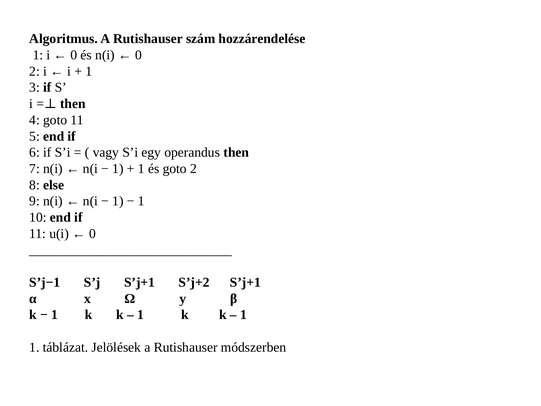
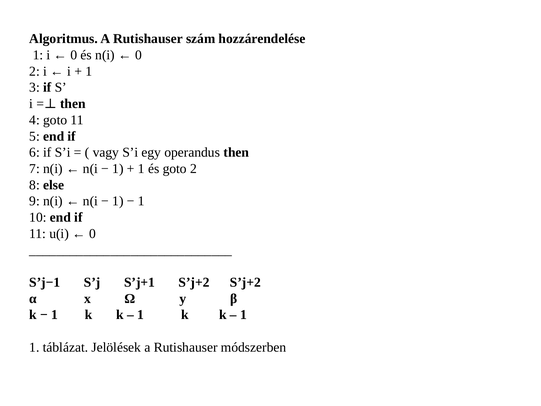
S’j+2 S’j+1: S’j+1 -> S’j+2 (245, 282)
